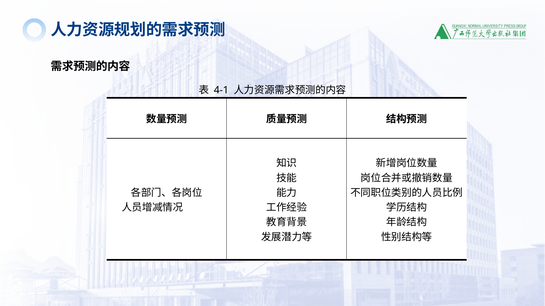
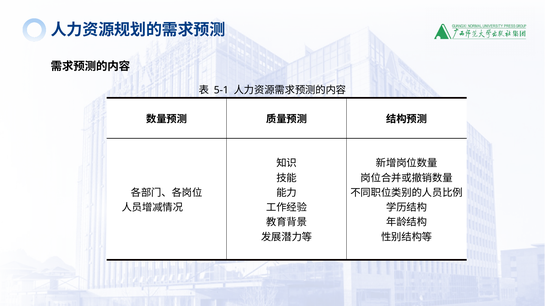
4-1: 4-1 -> 5-1 (221, 90)
